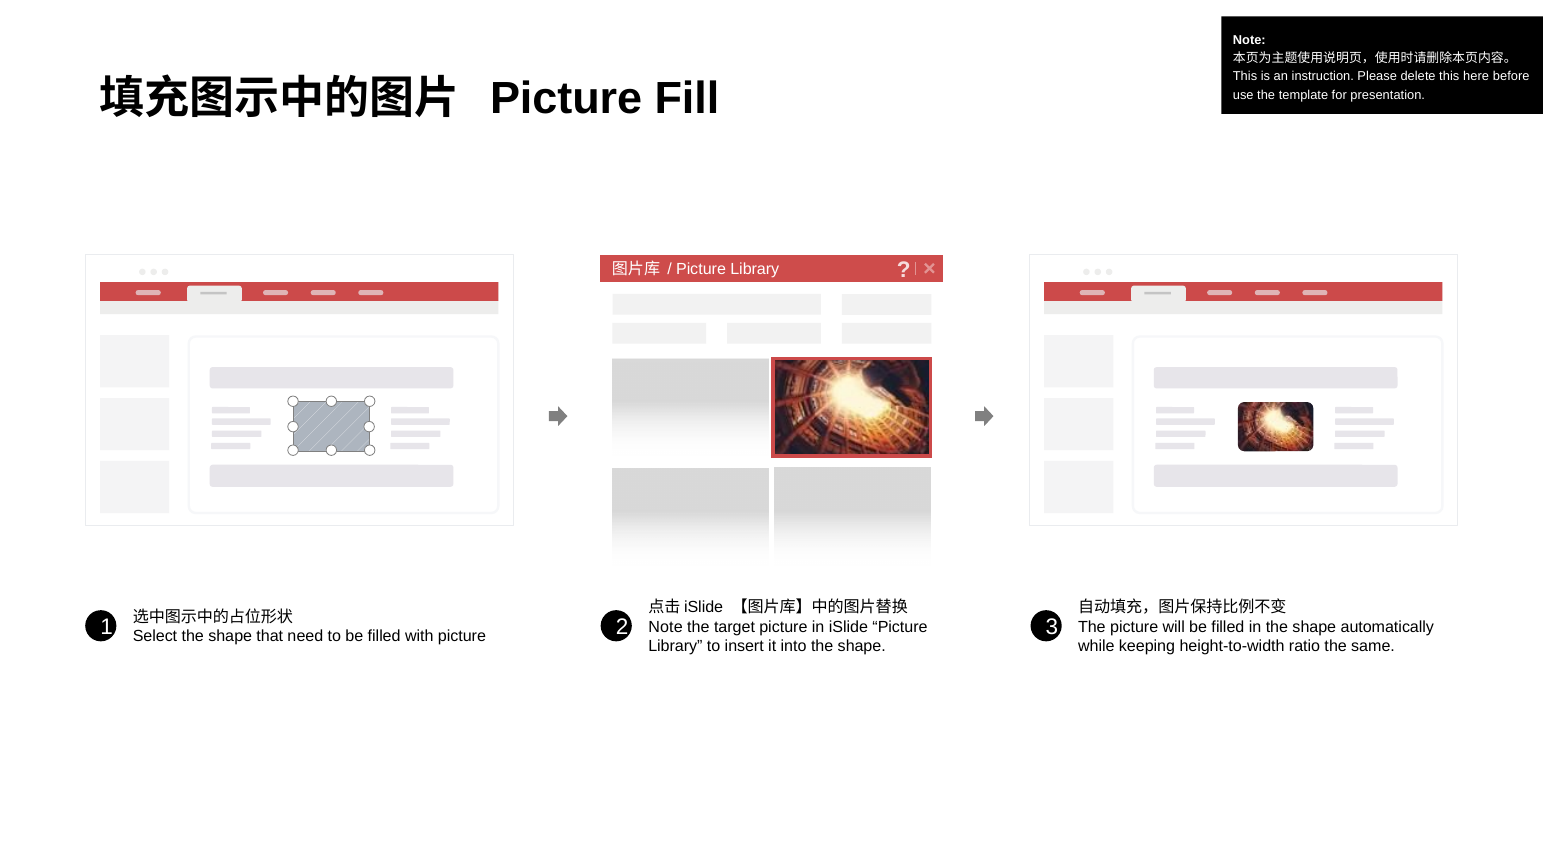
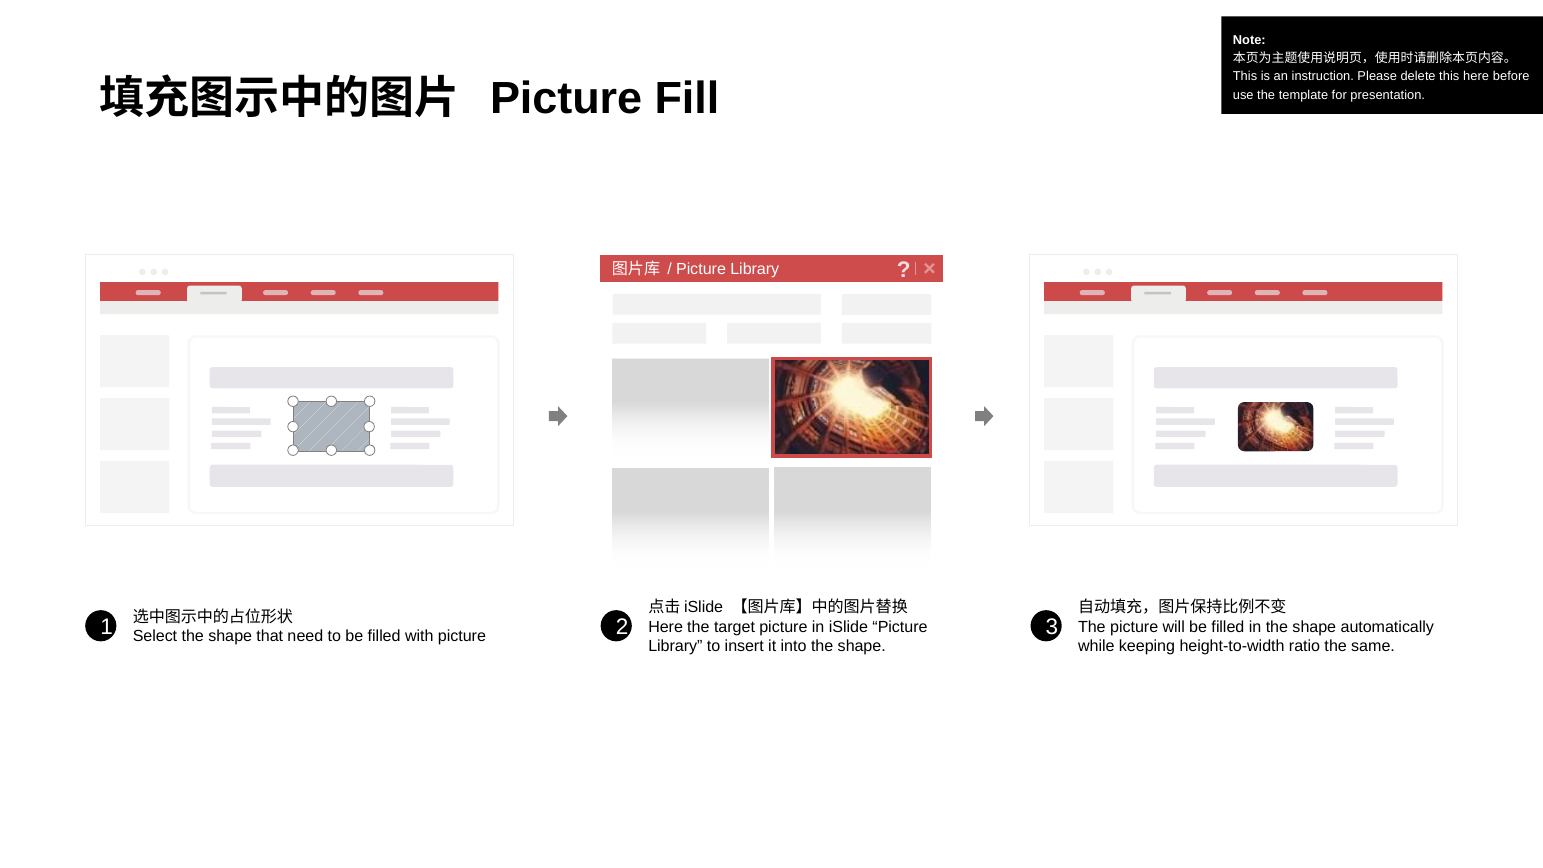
Note: Note -> Here (666, 627)
